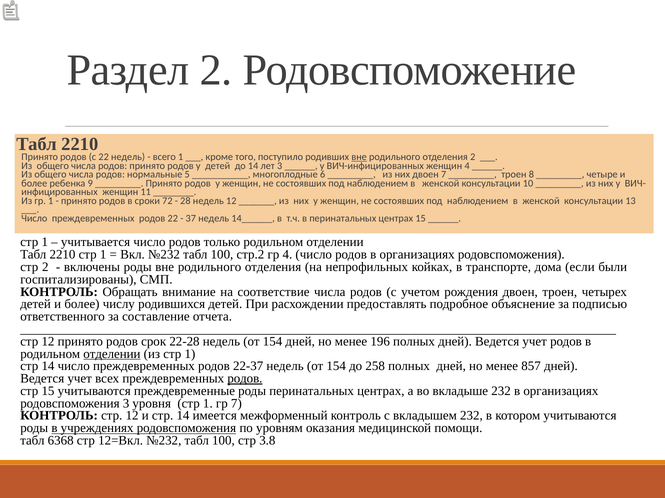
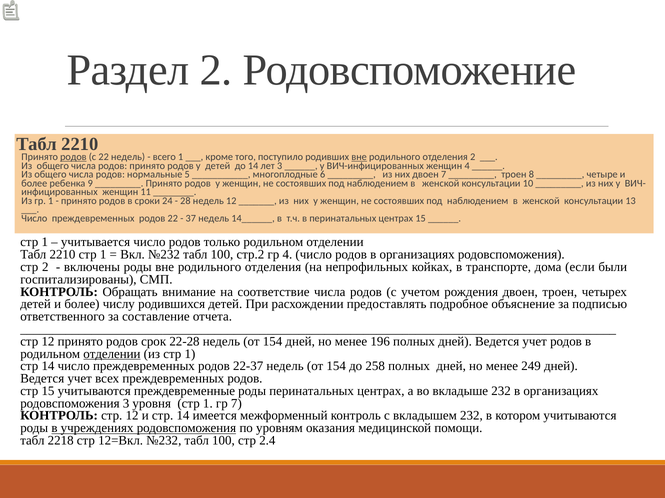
родов underline: none -> present (73, 157)
72: 72 -> 24 (167, 201)
857: 857 -> 249 (531, 367)
родов underline: present -> none (245, 379)
6368: 6368 -> 2218 (61, 441)
3.8: 3.8 -> 2.4 (267, 441)
